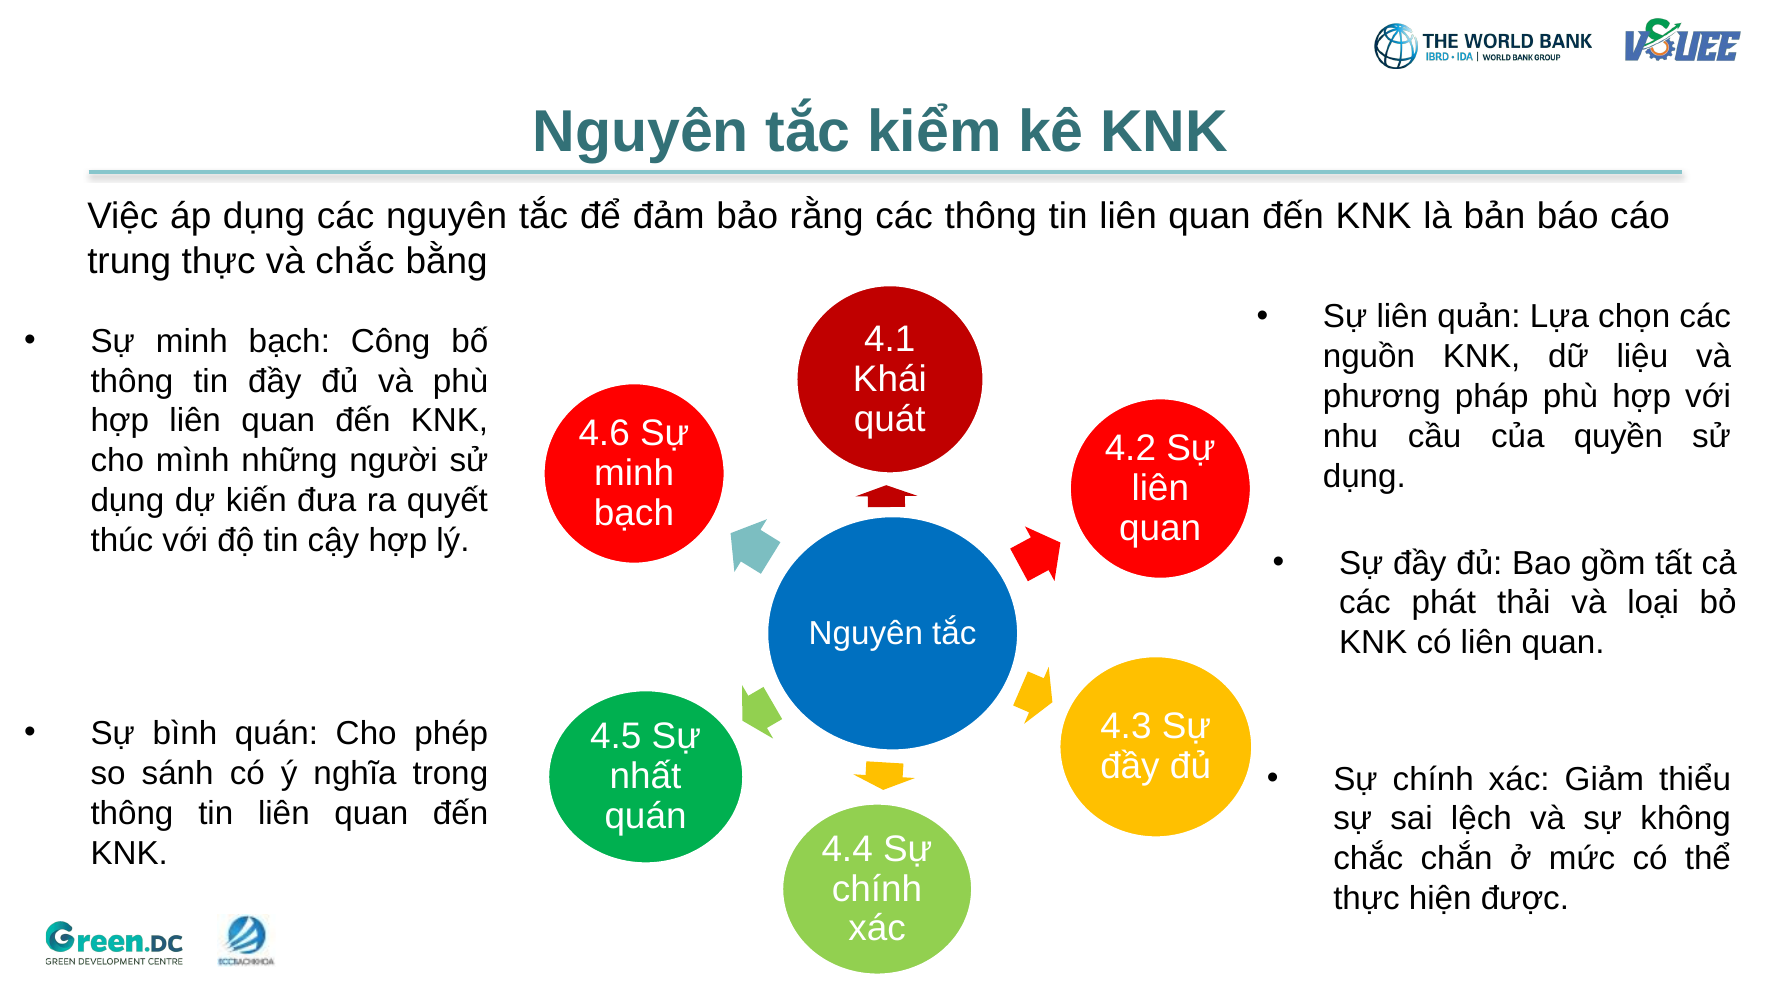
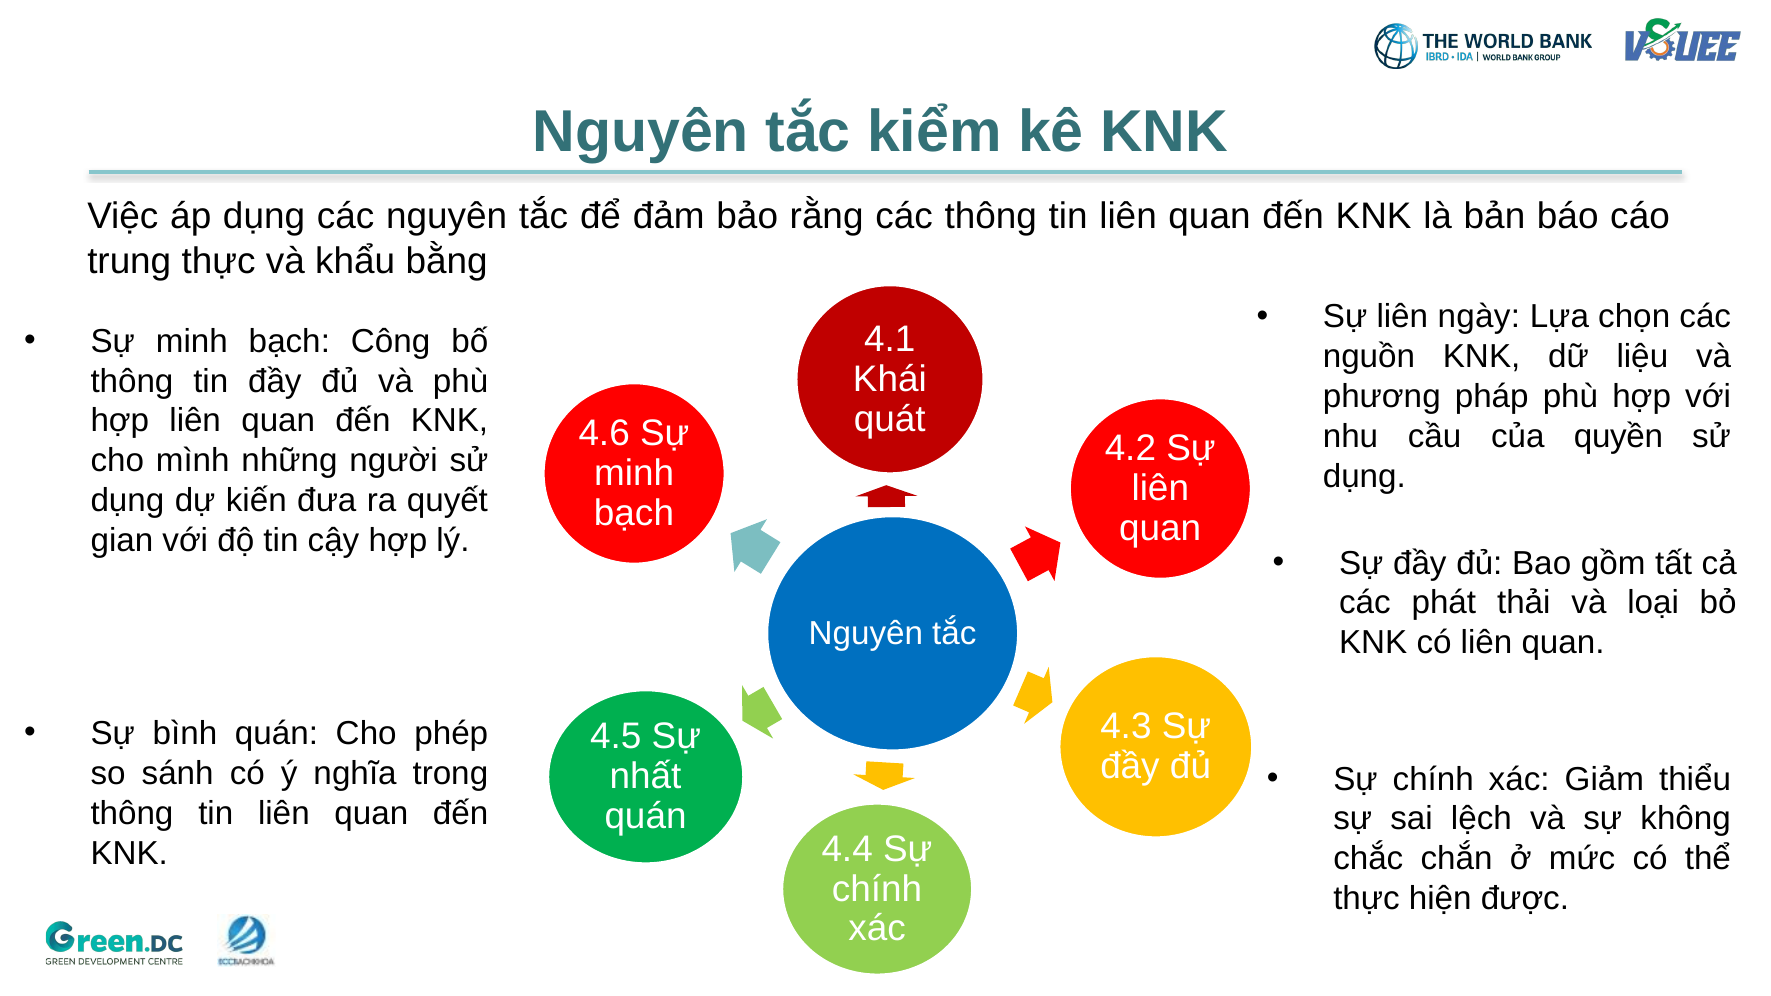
và chắc: chắc -> khẩu (355, 261)
quản: quản -> ngày (1479, 317)
thúc: thúc -> gian (122, 541)
